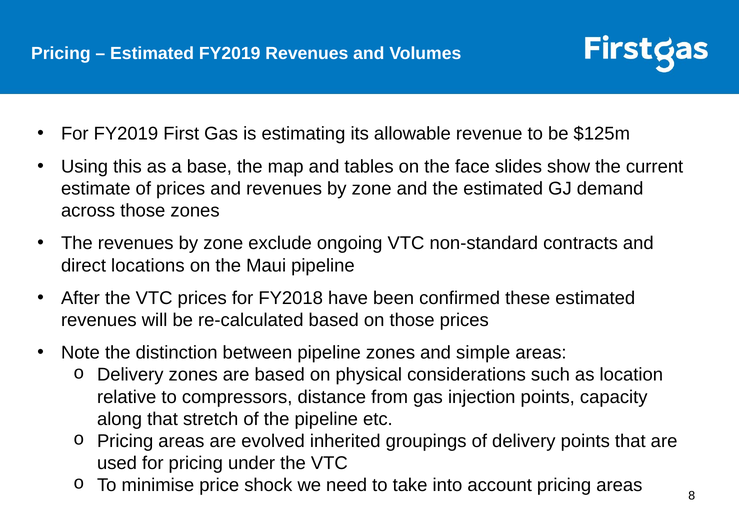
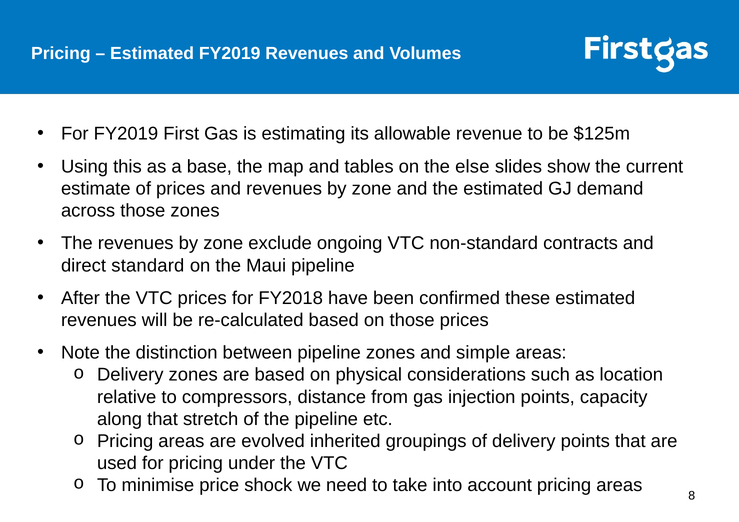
face: face -> else (472, 167)
locations: locations -> standard (148, 266)
